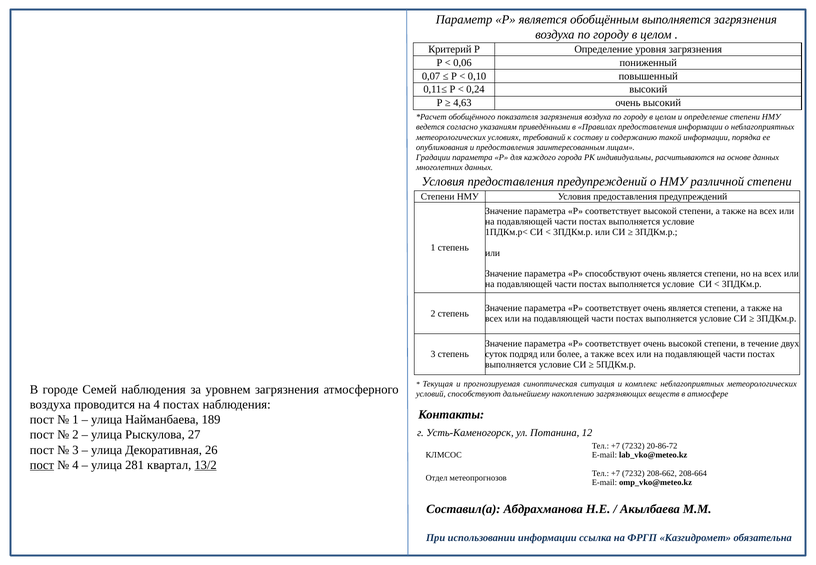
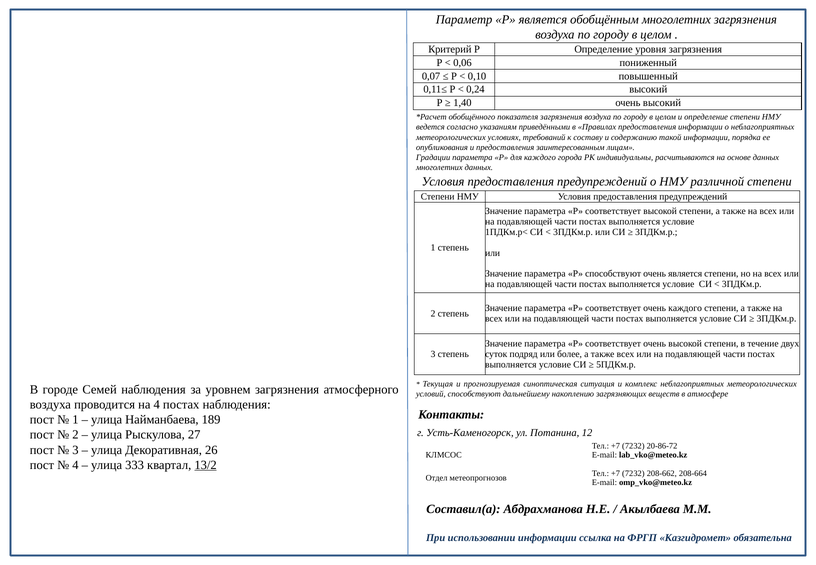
обобщённым выполняется: выполняется -> многолетних (676, 20)
4,63: 4,63 -> 1,40 (462, 103)
соответствует очень является: является -> каждого (685, 308)
пост underline: present -> none (42, 465)
281: 281 -> 333 (135, 465)
